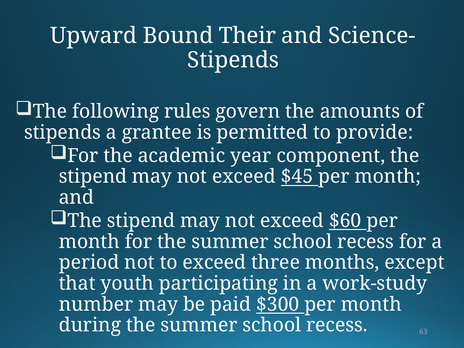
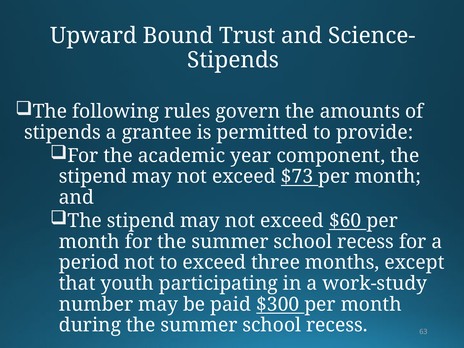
Their: Their -> Trust (247, 36)
$45: $45 -> $73 (297, 177)
